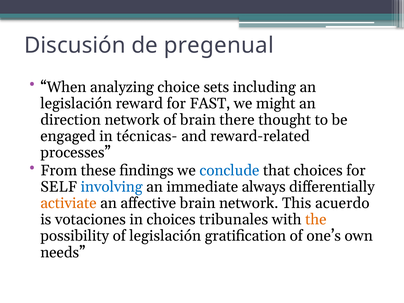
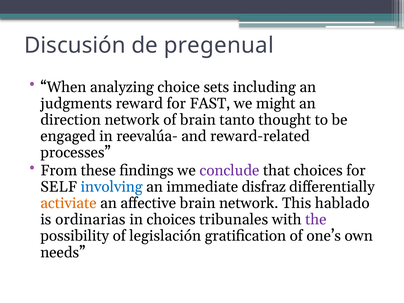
legislación: legislación -> judgments (76, 103)
there: there -> tanto (237, 120)
técnicas-: técnicas- -> reevalúa- (147, 136)
conclude colour: blue -> purple (229, 170)
always: always -> disfraz (264, 187)
acuerdo: acuerdo -> hablado (342, 203)
votaciones: votaciones -> ordinarias (90, 220)
the colour: orange -> purple (316, 220)
